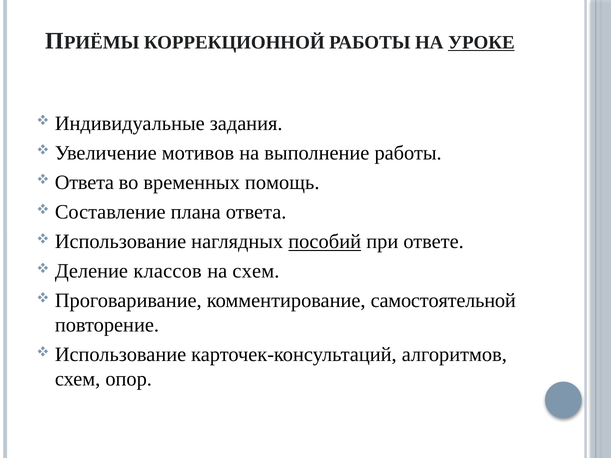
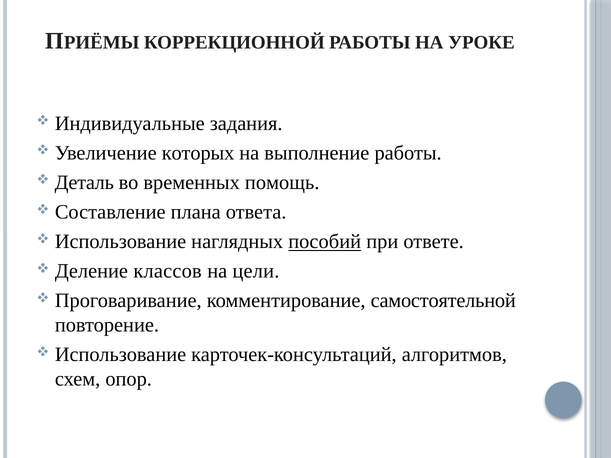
УРОКЕ underline: present -> none (481, 42)
мотивов: мотивов -> которых (198, 153)
Ответа: Ответа -> Деталь (84, 183)
на схем: схем -> цели (256, 271)
